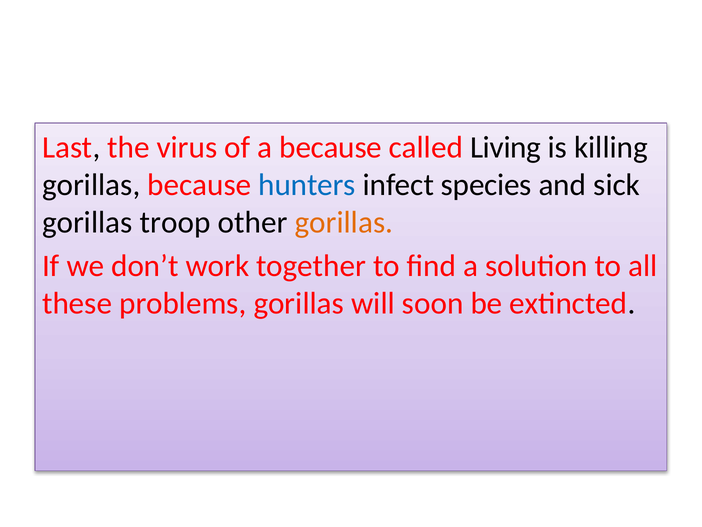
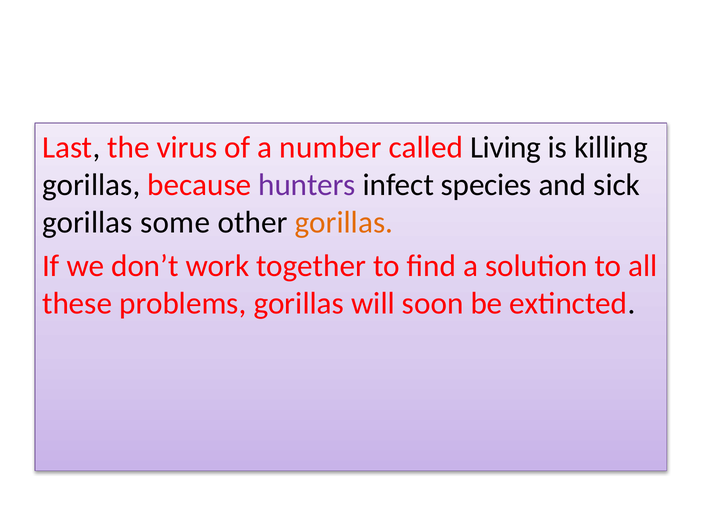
a because: because -> number (330, 147)
hunters colour: blue -> purple (307, 185)
troop: troop -> some (175, 222)
